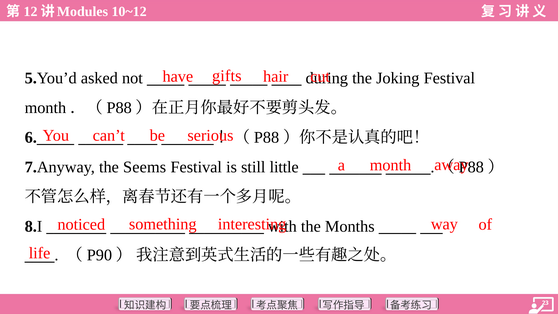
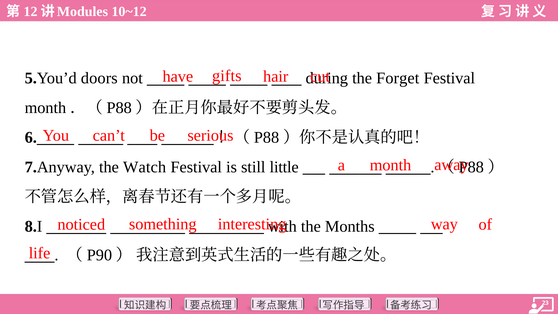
asked: asked -> doors (99, 78)
Joking: Joking -> Forget (398, 78)
Seems: Seems -> Watch (145, 167)
